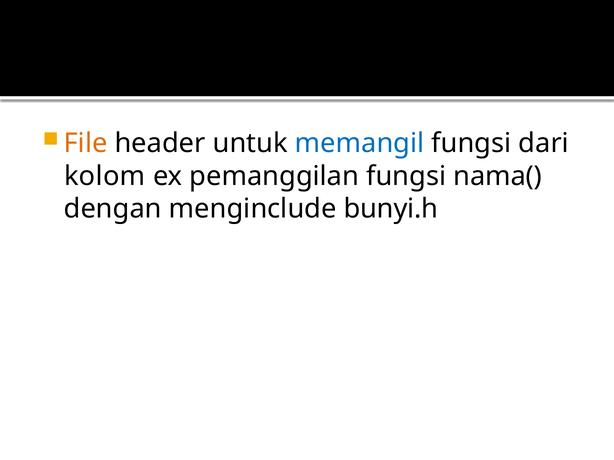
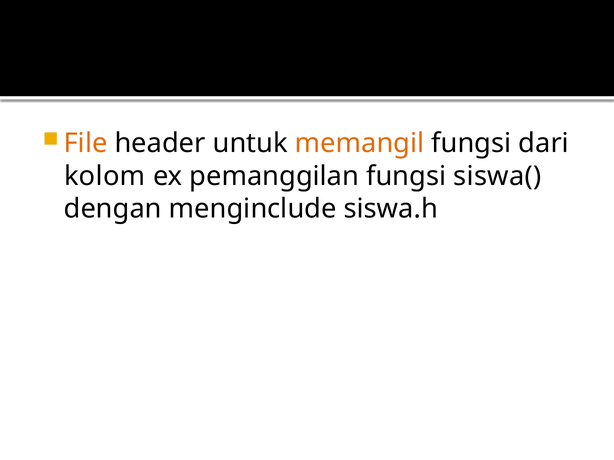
memangil colour: blue -> orange (360, 144)
nama(: nama( -> siswa( (497, 176)
bunyi.h: bunyi.h -> siswa.h (391, 209)
